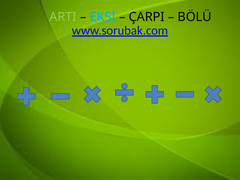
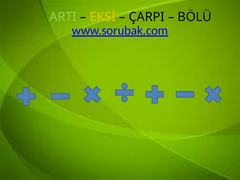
EKSİ colour: light blue -> yellow (103, 17)
